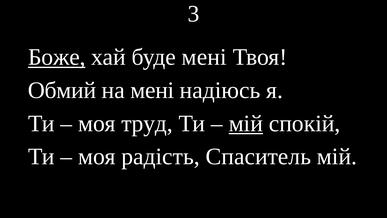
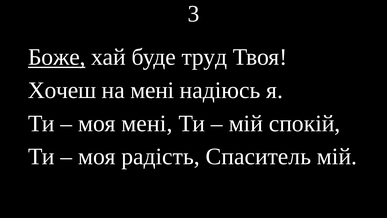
буде мені: мені -> труд (204, 57)
Обмий: Обмий -> Хочеш (62, 90)
моя труд: труд -> мені (147, 123)
мій underline: present -> none (246, 123)
